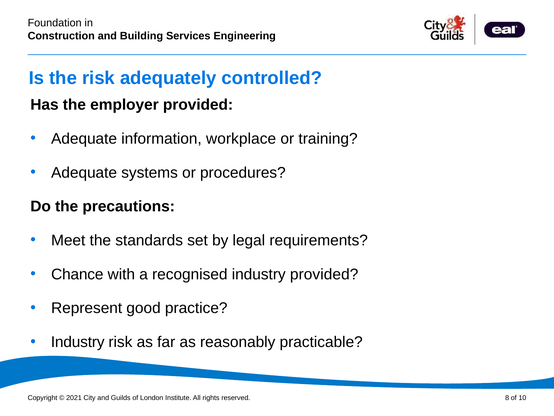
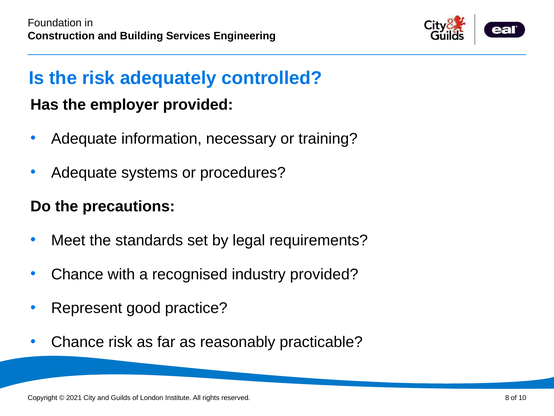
workplace: workplace -> necessary (241, 139)
Industry: Industry -> Chance (78, 342)
